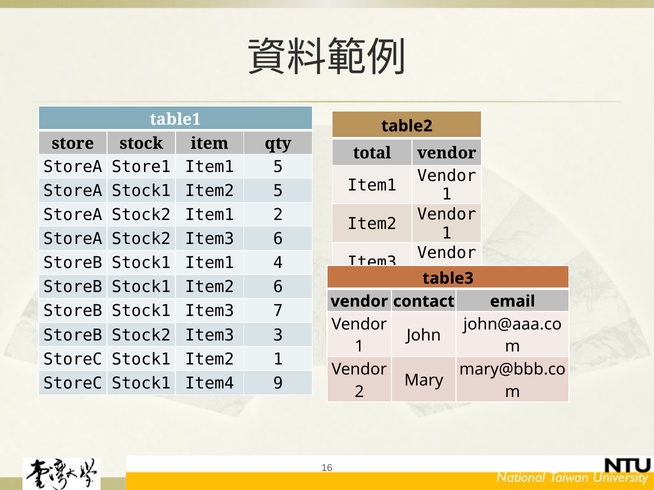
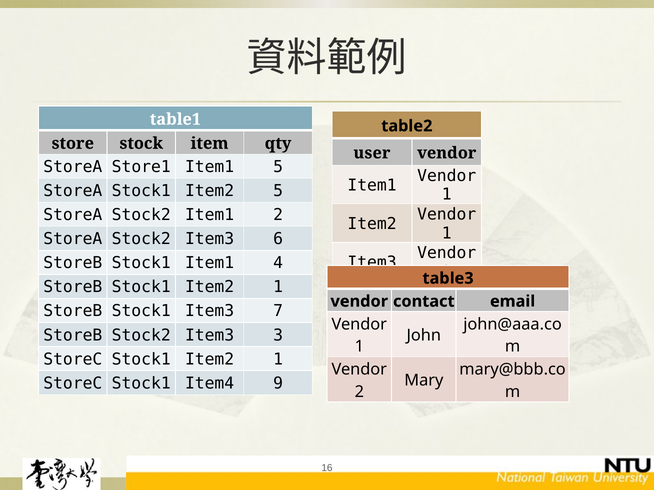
total: total -> user (372, 153)
StoreB Stock1 Item2 6: 6 -> 1 (278, 287)
